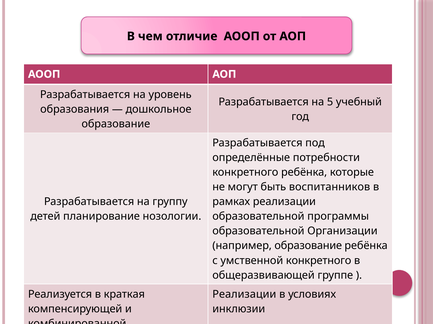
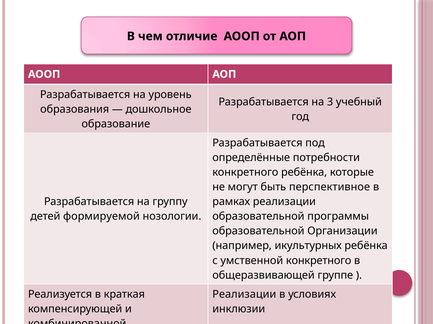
5: 5 -> 3 (330, 102)
воспитанников: воспитанников -> перспективное (330, 187)
планирование: планирование -> формируемой (101, 217)
например образование: образование -> икультурных (308, 246)
